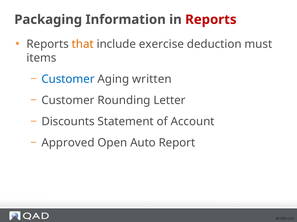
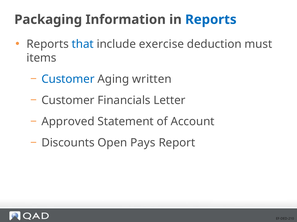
Reports colour: red -> blue (211, 20)
that colour: orange -> blue (83, 44)
Rounding: Rounding -> Financials (124, 101)
Discounts: Discounts -> Approved (68, 122)
Approved: Approved -> Discounts (68, 143)
Auto: Auto -> Pays (143, 143)
